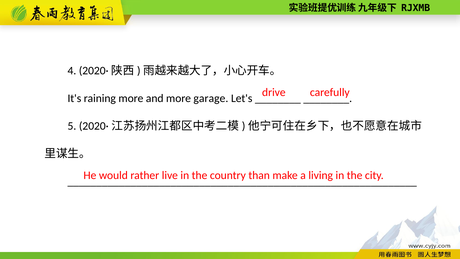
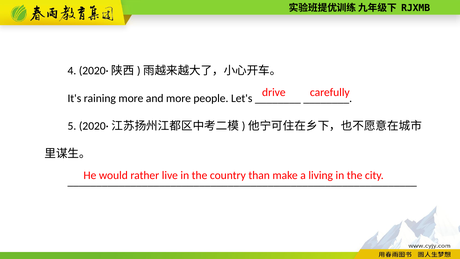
garage: garage -> people (211, 98)
